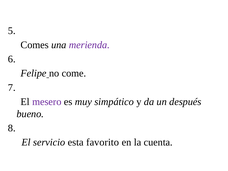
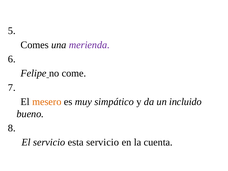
mesero colour: purple -> orange (47, 102)
después: después -> incluido (185, 102)
esta favorito: favorito -> servicio (103, 142)
